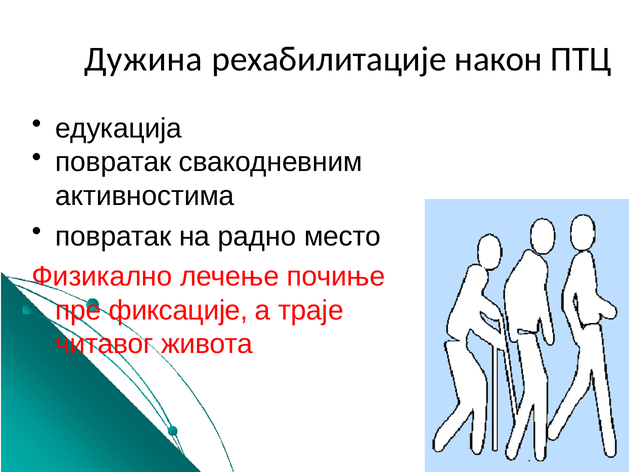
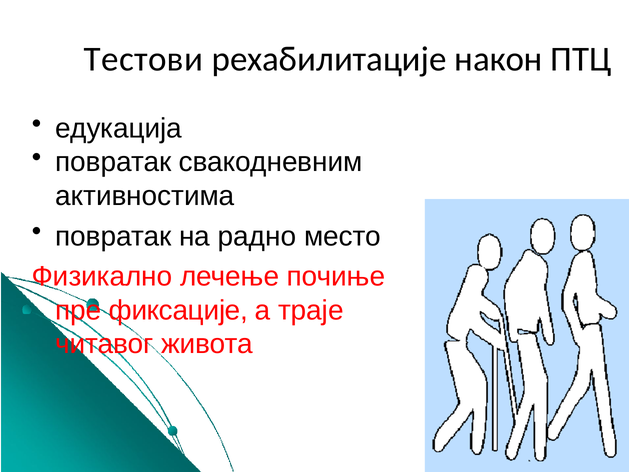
Дужина: Дужина -> Тестови (143, 59)
